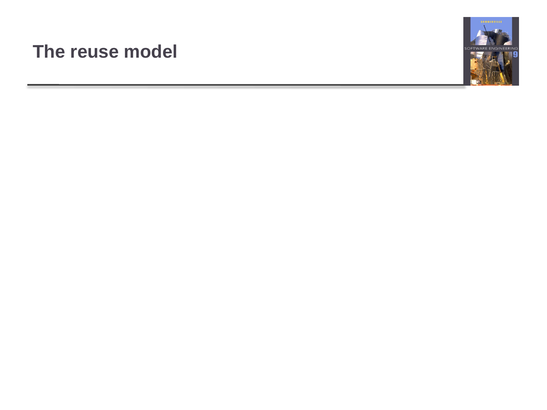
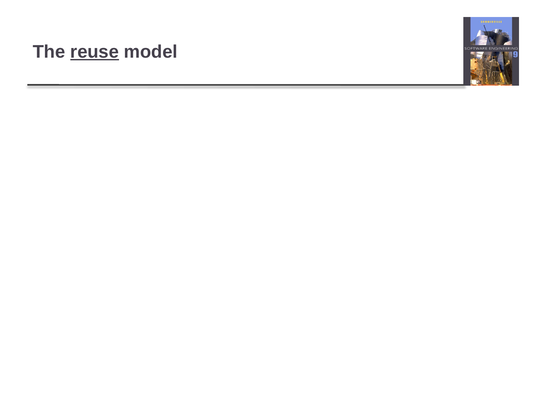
reuse underline: none -> present (95, 52)
